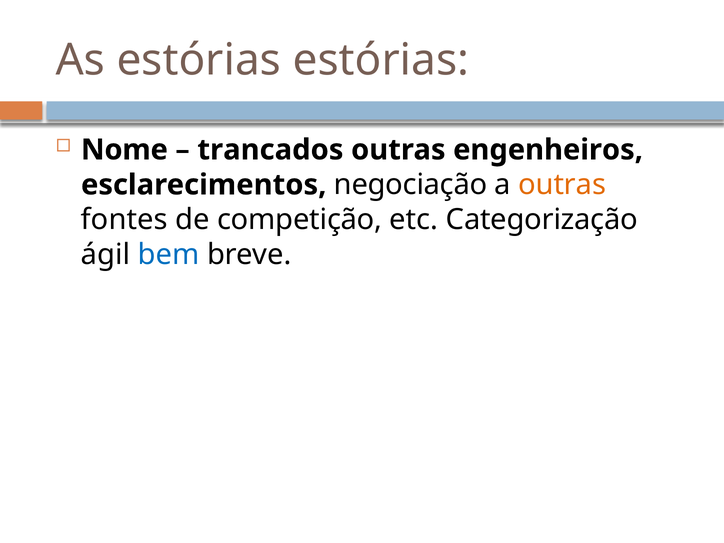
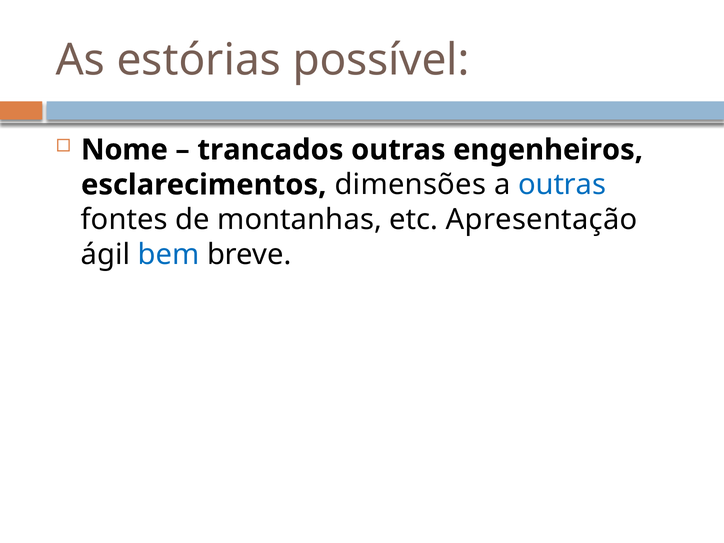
estórias estórias: estórias -> possível (381, 60)
negociação: negociação -> dimensões (410, 185)
outras colour: orange -> blue (562, 185)
competição: competição -> montanhas (300, 220)
Categorização: Categorização -> Apresentação (542, 220)
